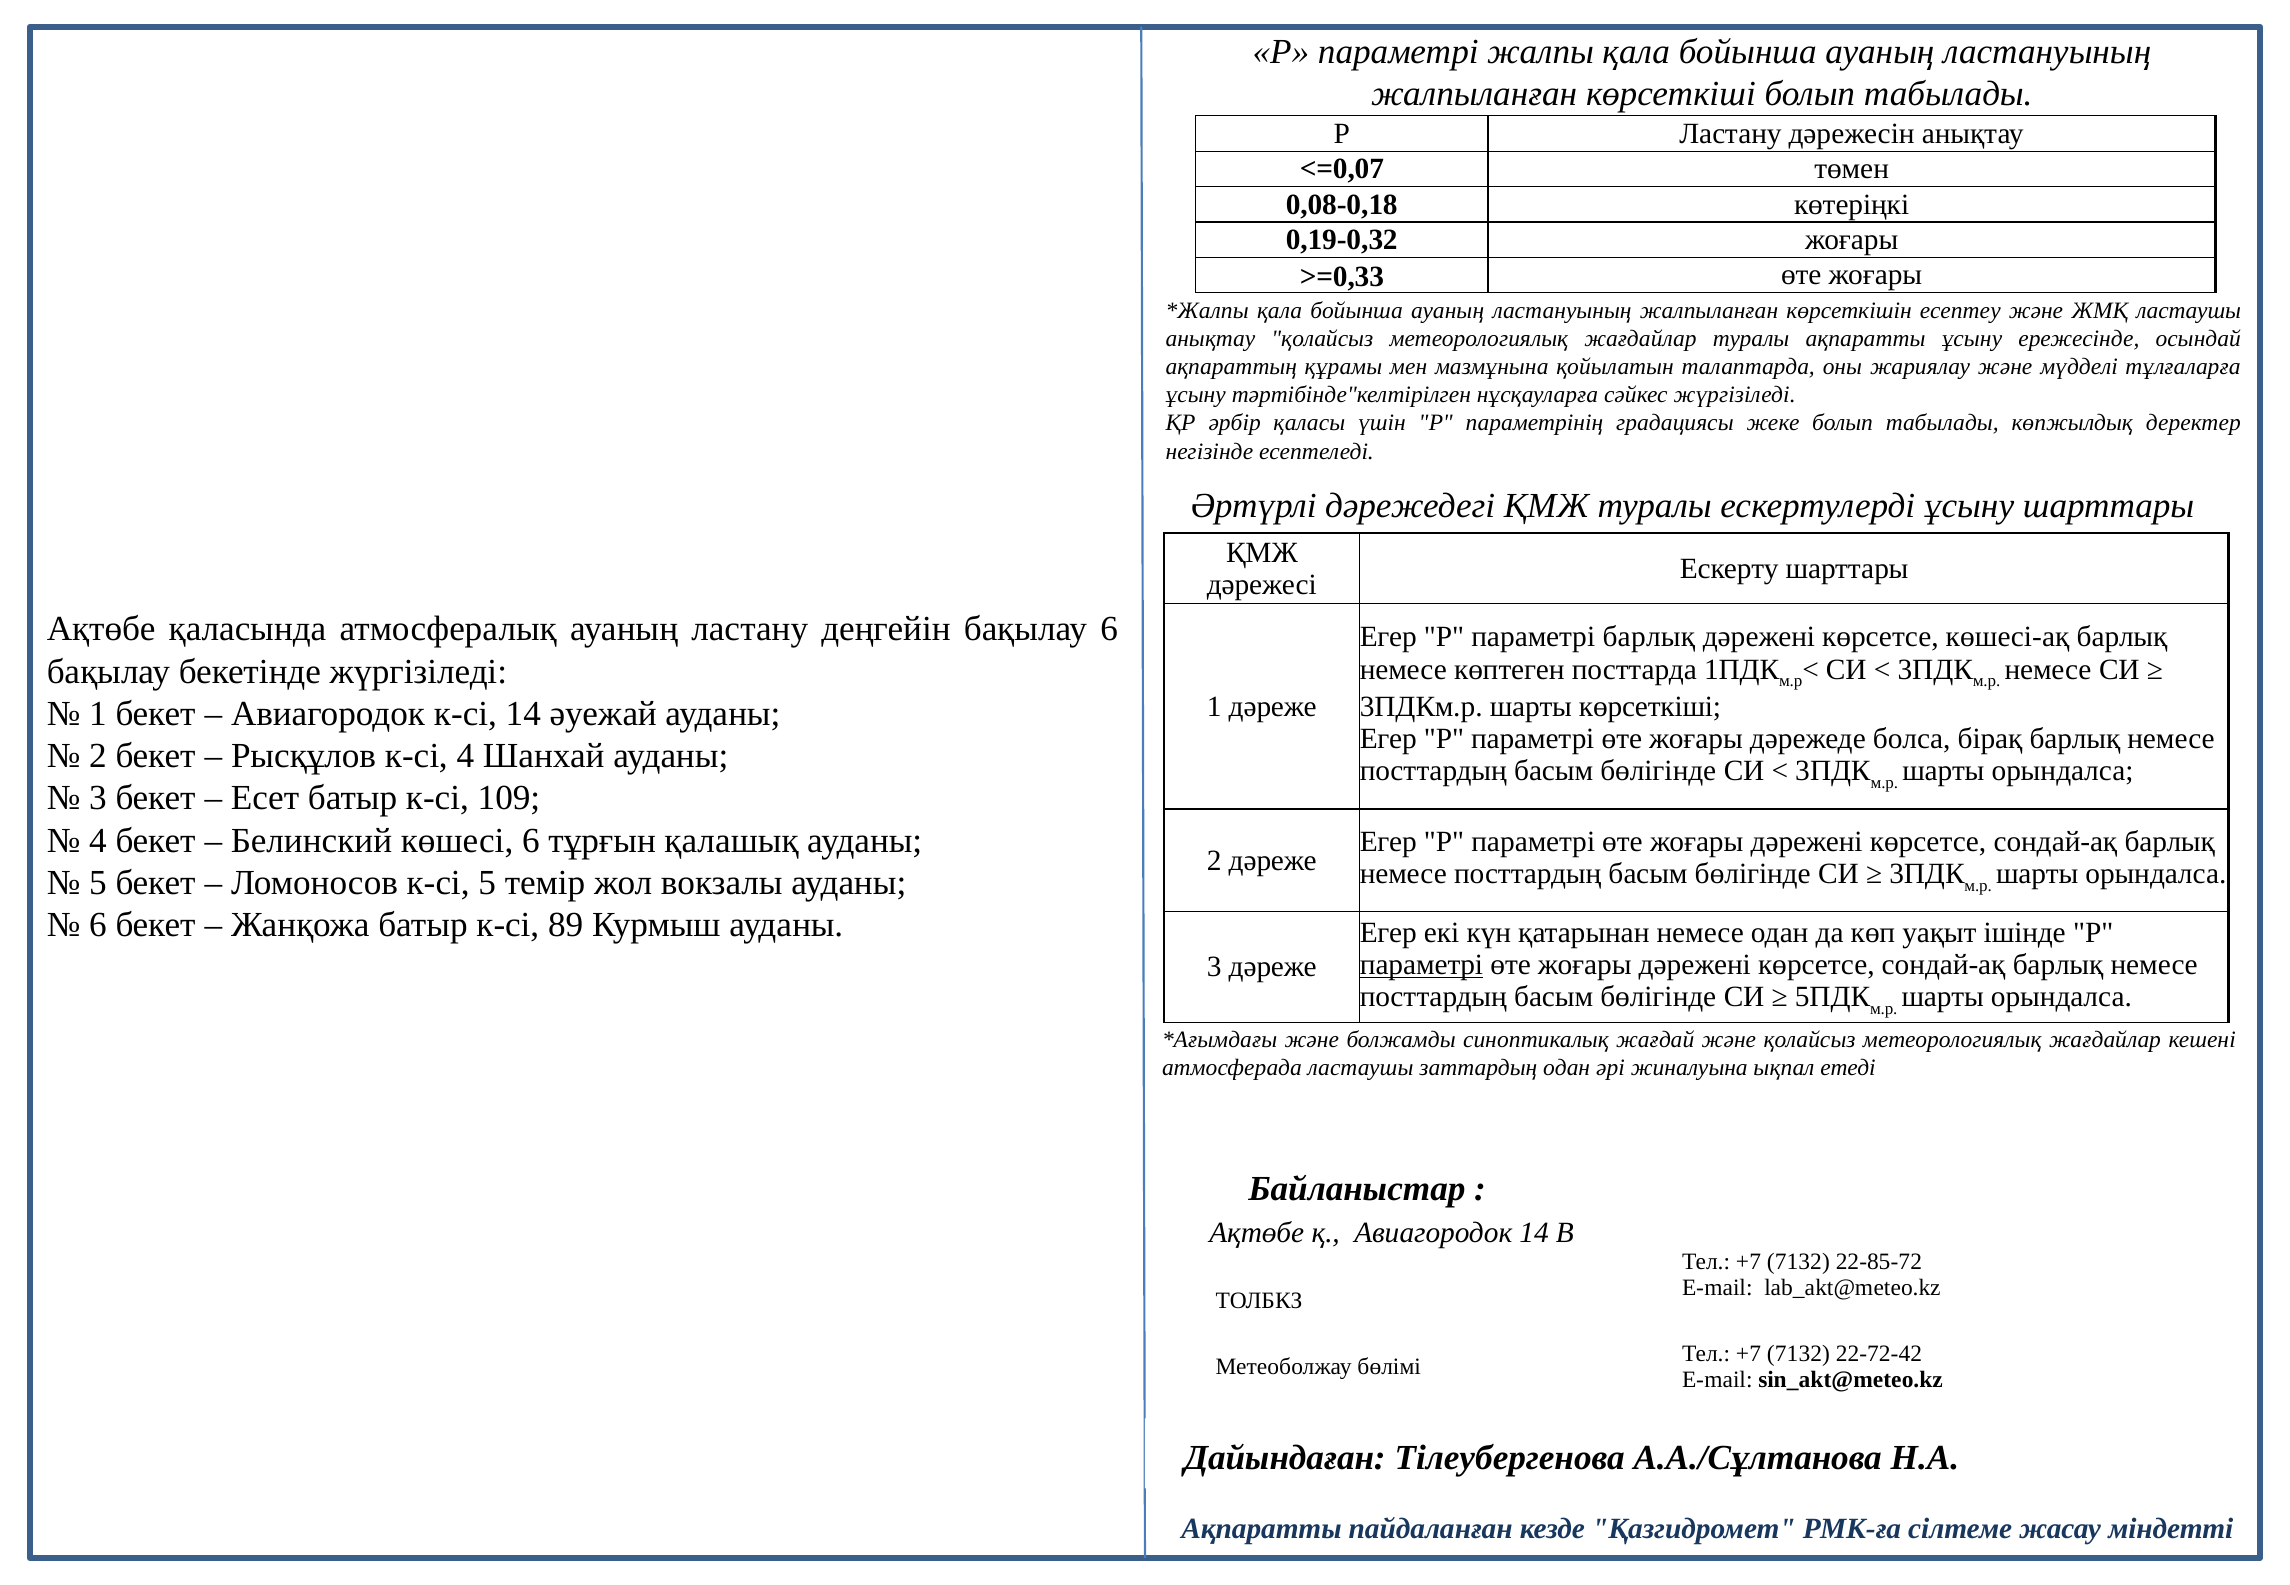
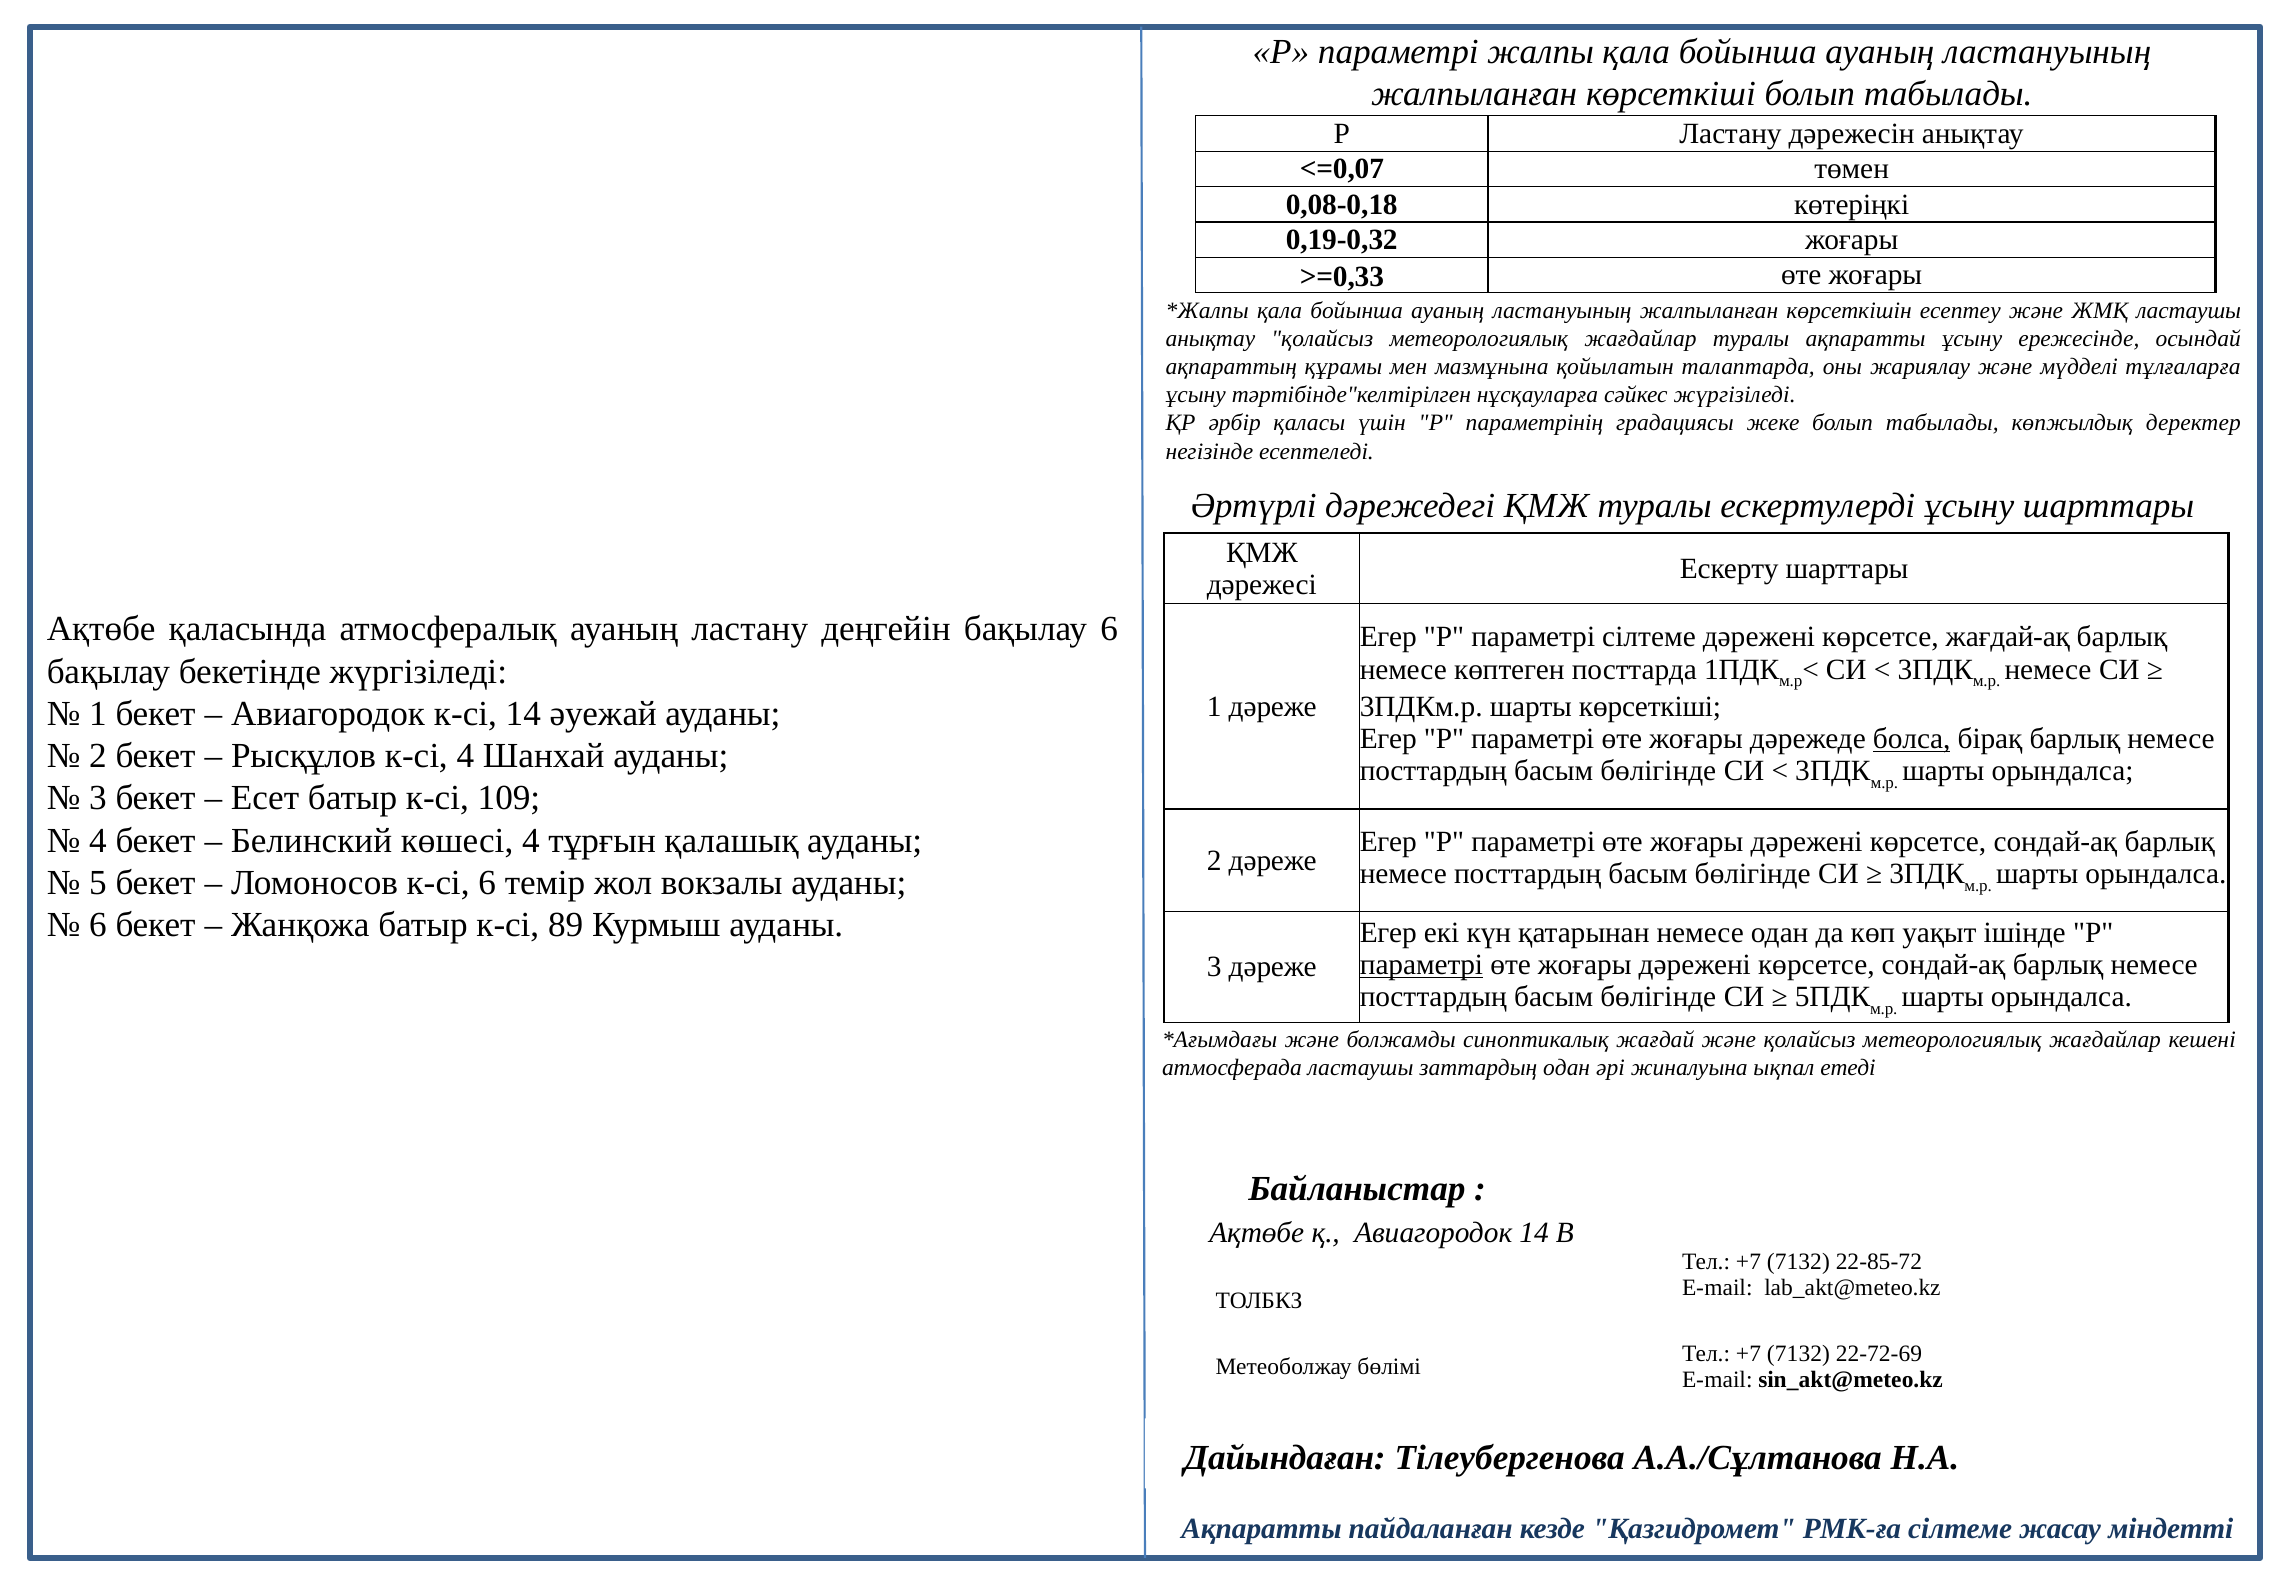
параметрі барлық: барлық -> сілтеме (1649, 637)
көшесі-ақ: көшесі-ақ -> жағдай-ақ (2008, 637)
болса underline: none -> present (1912, 739)
көшесі 6: 6 -> 4 (531, 841)
к-сі 5: 5 -> 6 (487, 883)
22-72-42: 22-72-42 -> 22-72-69 (1879, 1354)
